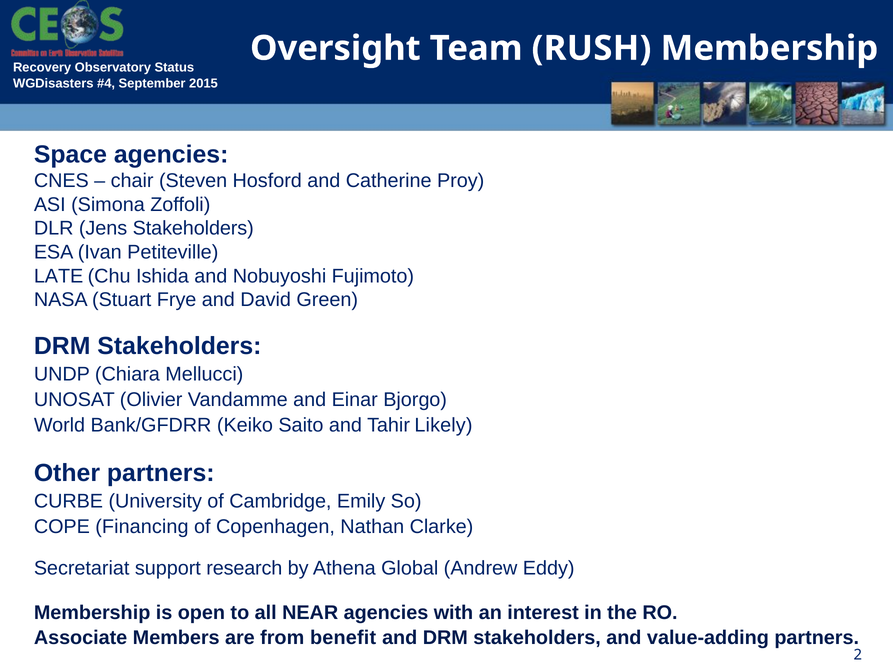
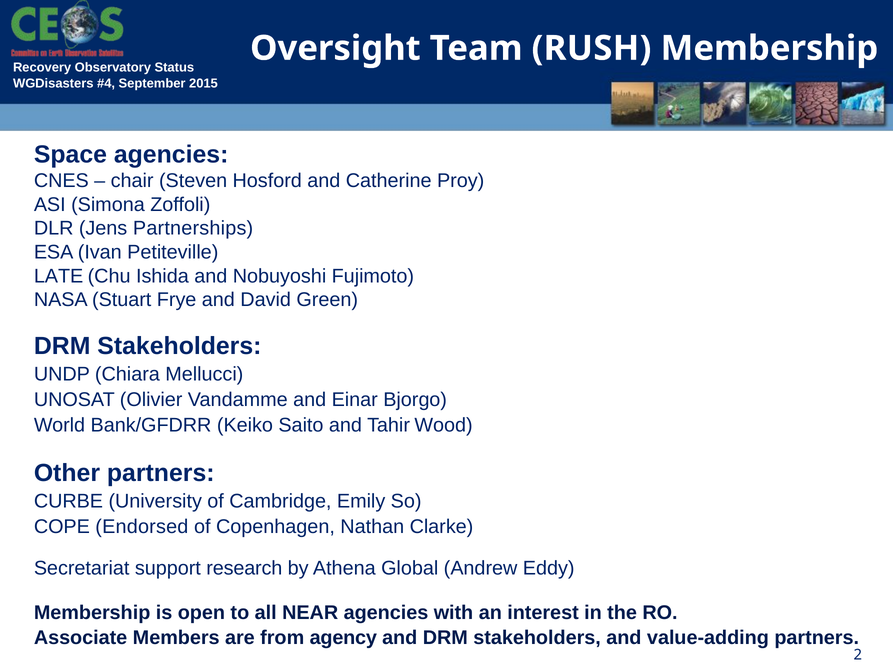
Jens Stakeholders: Stakeholders -> Partnerships (193, 229)
Likely: Likely -> Wood (444, 426)
Financing: Financing -> Endorsed (142, 527)
benefit: benefit -> agency (343, 639)
